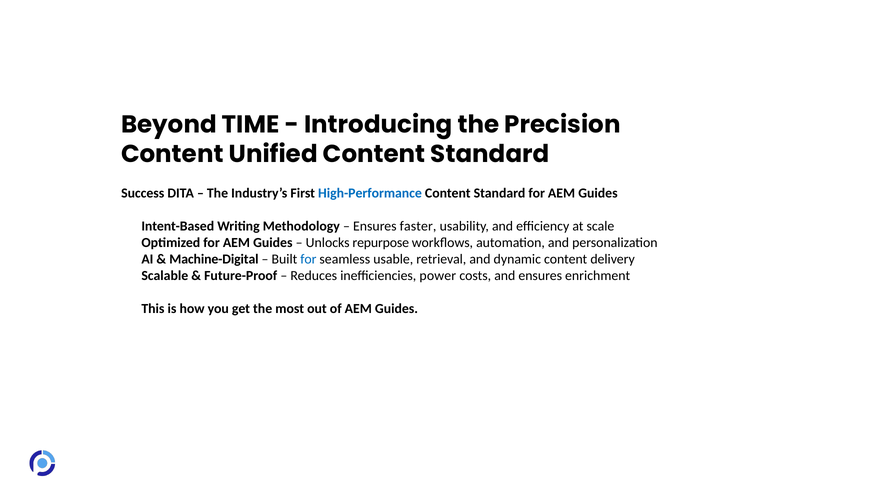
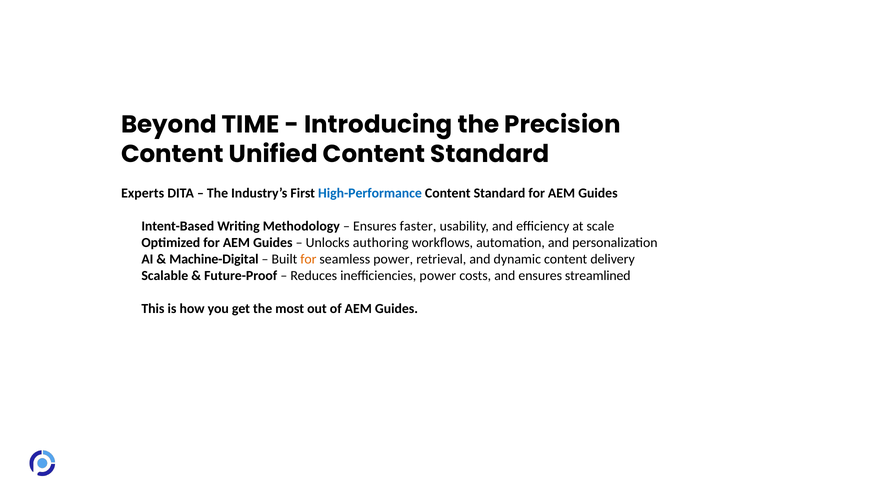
Success: Success -> Experts (143, 193)
repurpose: repurpose -> authoring (381, 243)
for colour: blue -> orange (308, 259)
seamless usable: usable -> power (393, 259)
enrichment: enrichment -> streamlined (598, 276)
